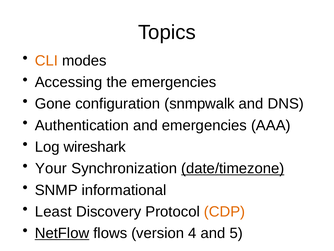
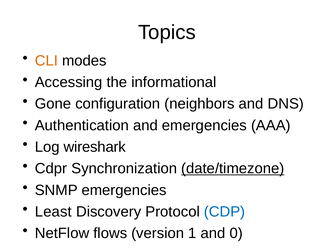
the emergencies: emergencies -> informational (174, 82)
snmpwalk: snmpwalk -> neighbors (199, 104)
Your: Your -> Cdpr (51, 168)
SNMP informational: informational -> emergencies (124, 190)
CDP colour: orange -> blue (225, 211)
NetFlow underline: present -> none (62, 233)
4: 4 -> 1 (192, 233)
5: 5 -> 0 (236, 233)
